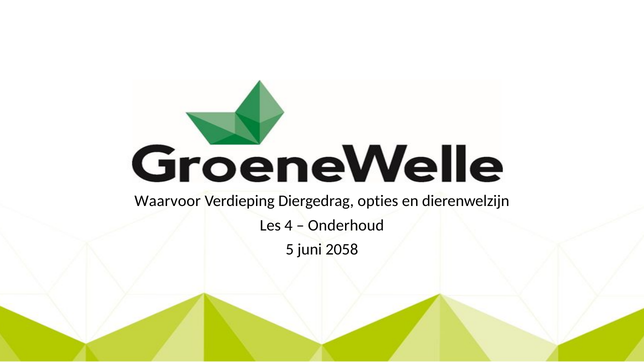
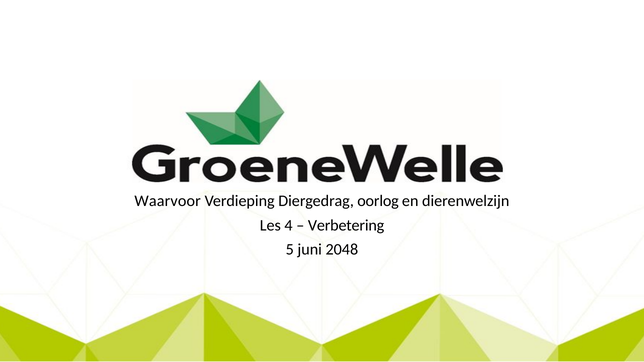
opties: opties -> oorlog (378, 201)
Onderhoud: Onderhoud -> Verbetering (346, 225)
2058: 2058 -> 2048 (342, 249)
